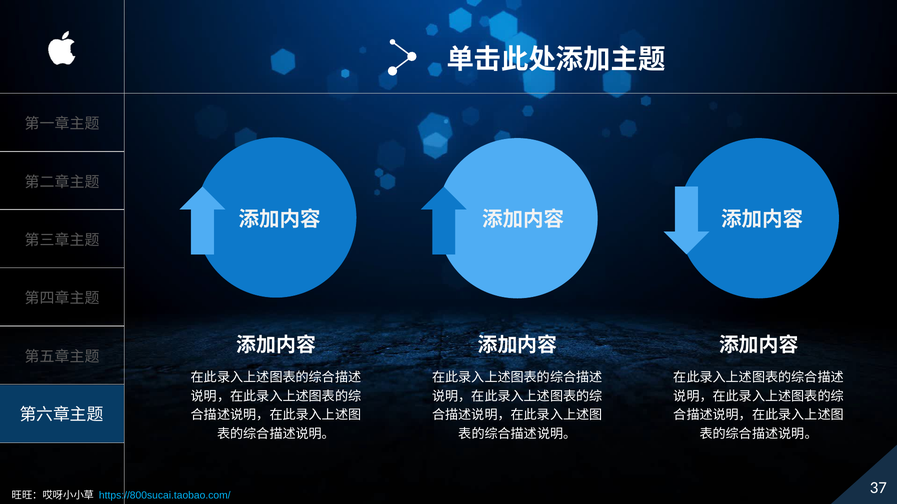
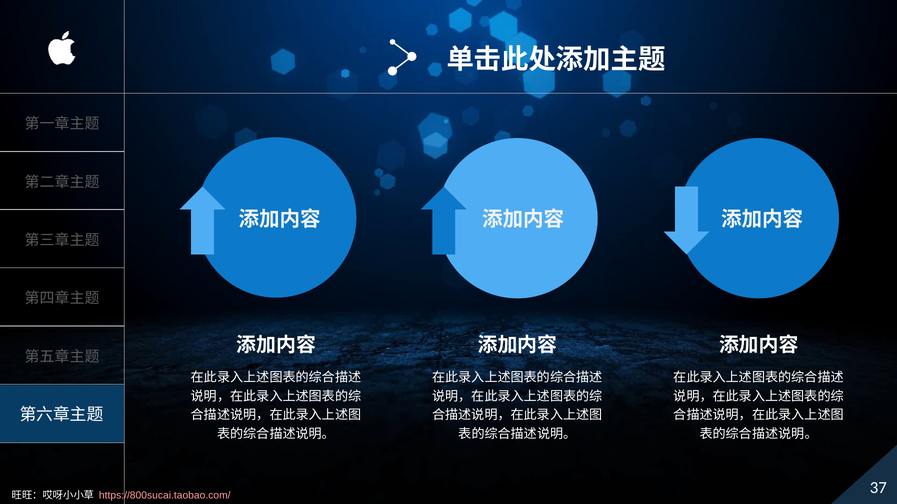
https://800sucai.taobao.com/ colour: light blue -> pink (165, 496)
